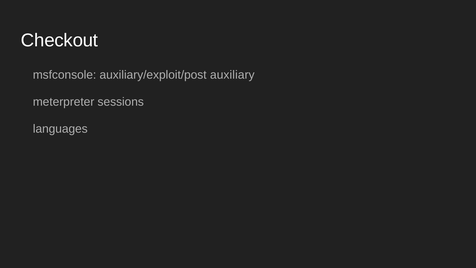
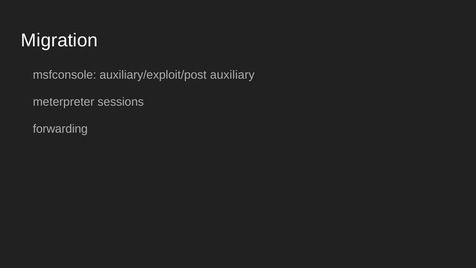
Checkout: Checkout -> Migration (59, 40)
languages: languages -> forwarding (60, 129)
